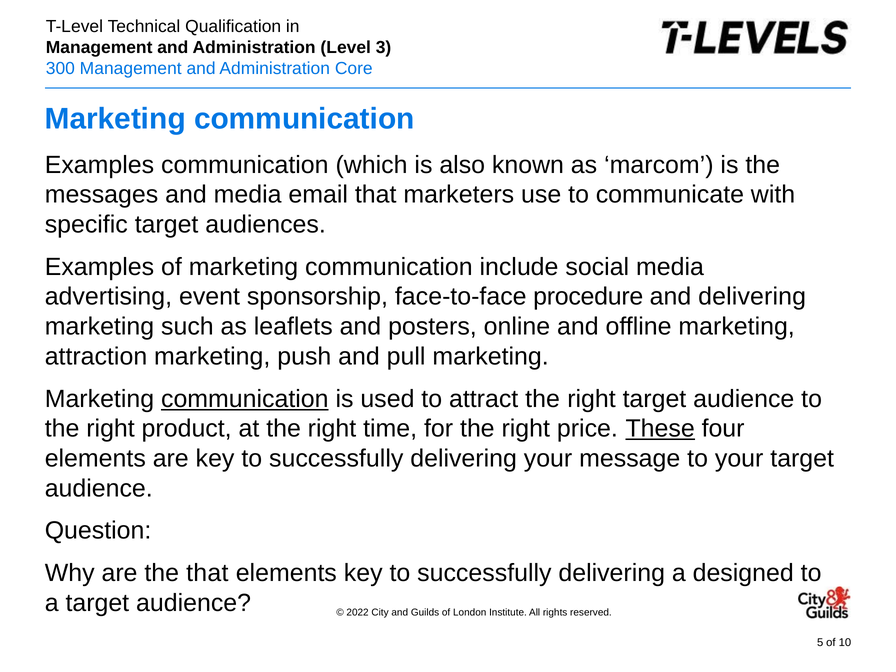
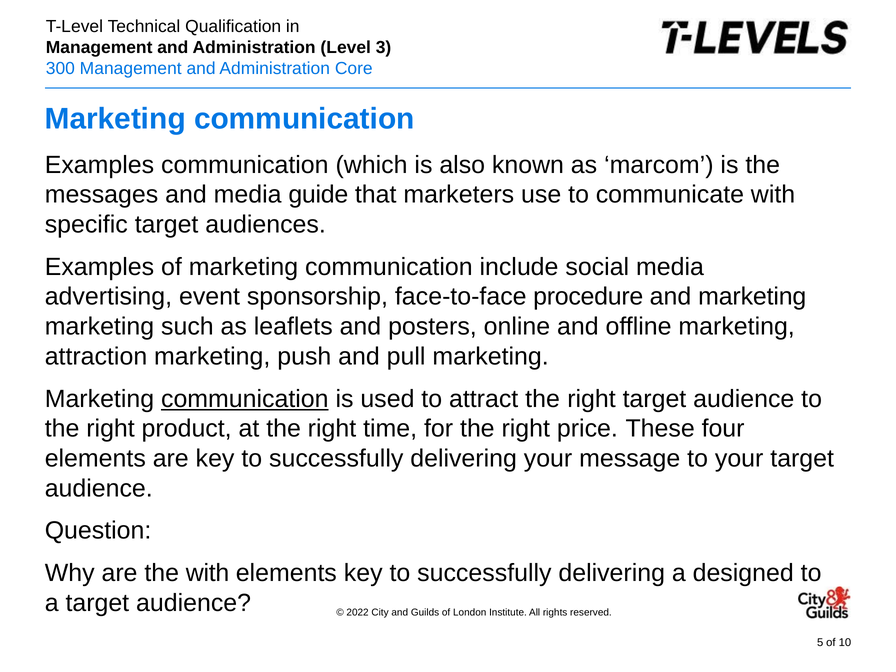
email: email -> guide (318, 195)
and delivering: delivering -> marketing (752, 297)
These underline: present -> none (660, 429)
the that: that -> with (208, 573)
